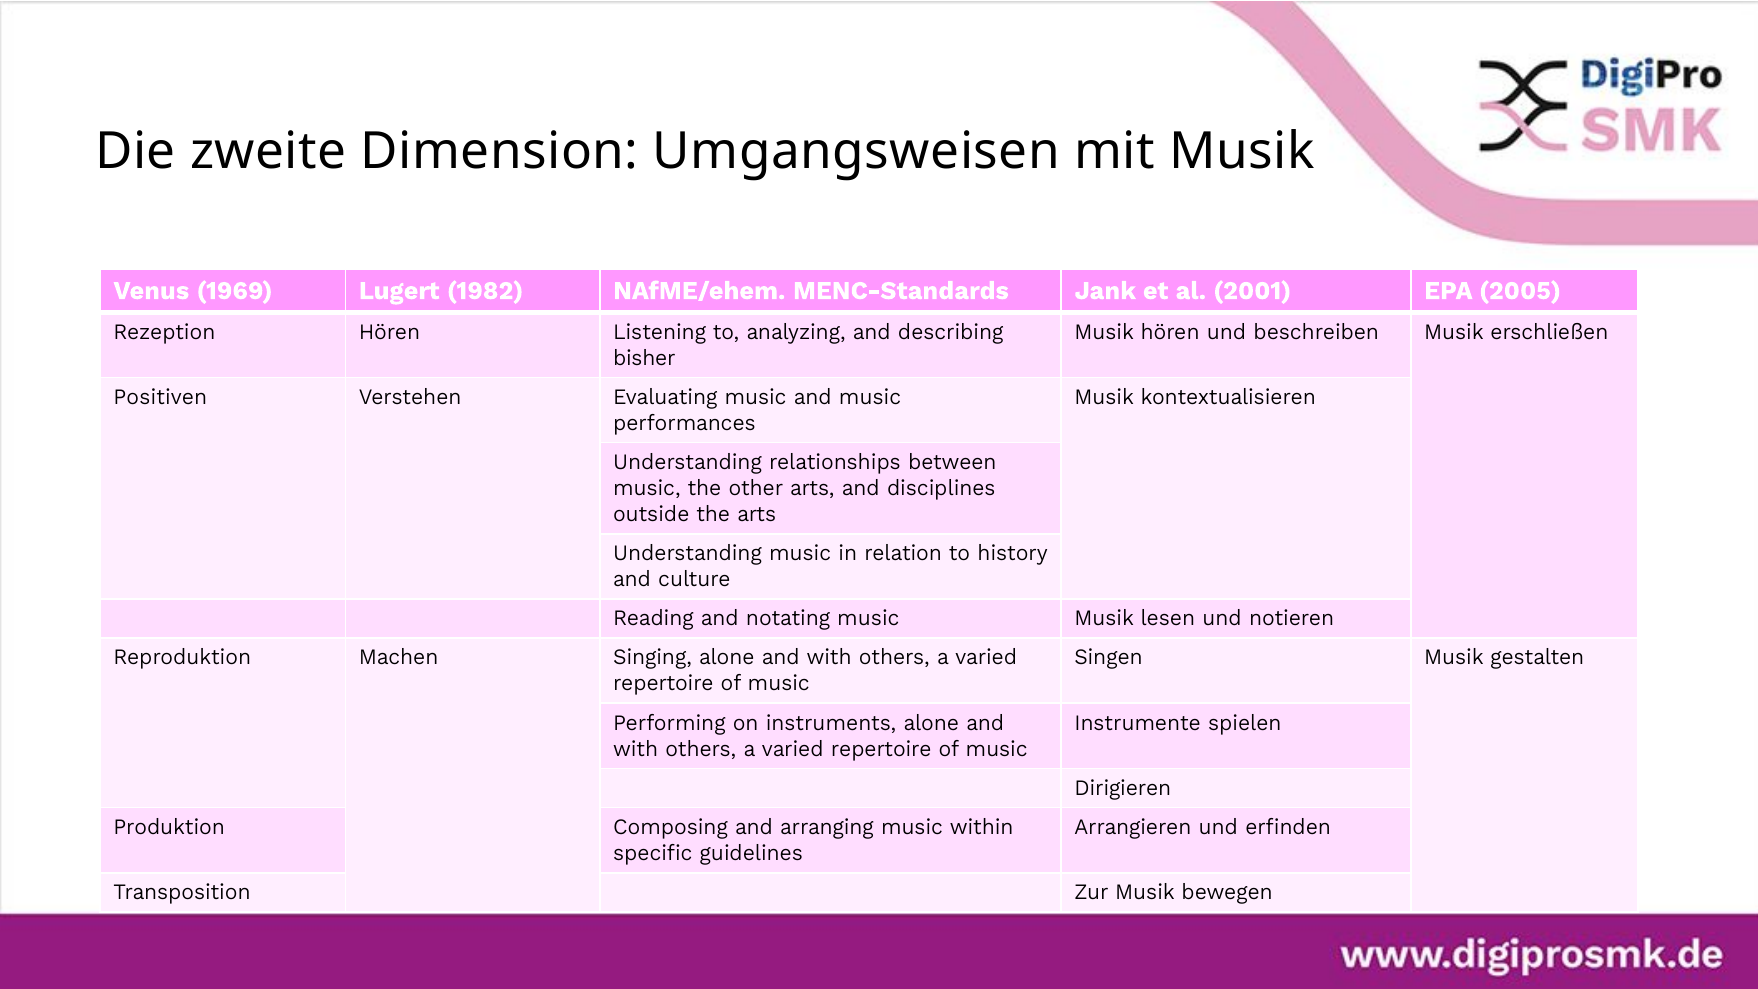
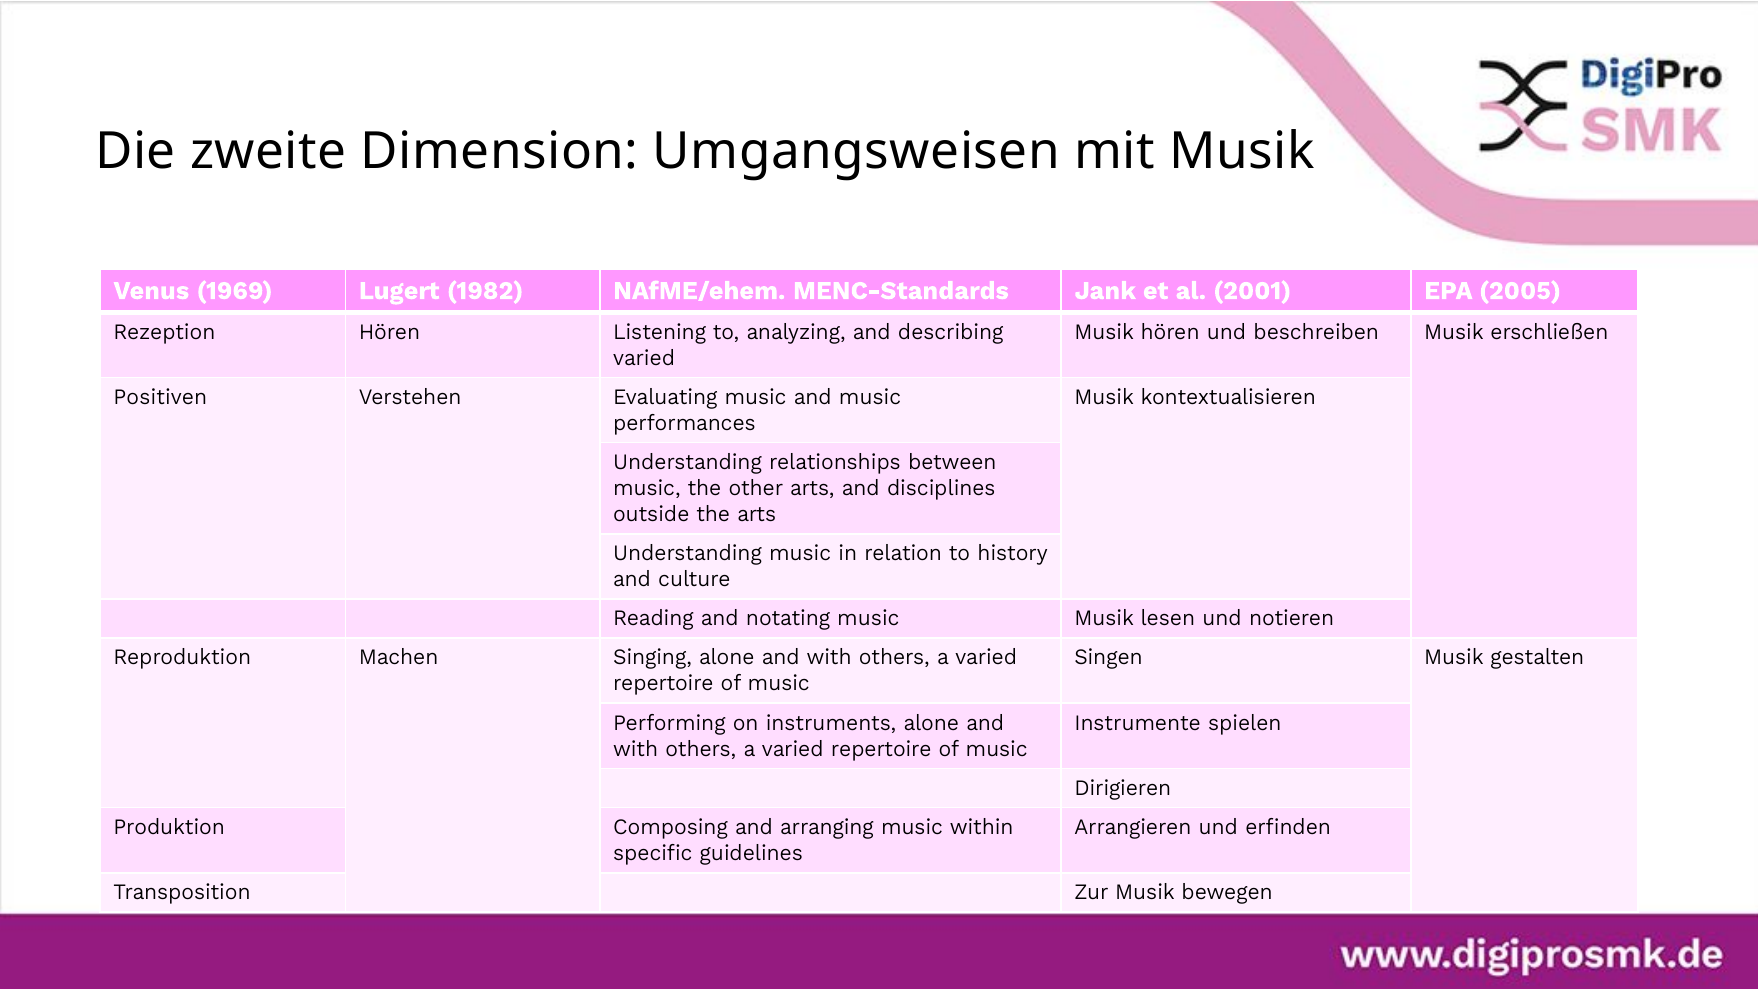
bisher: bisher -> varied (644, 358)
